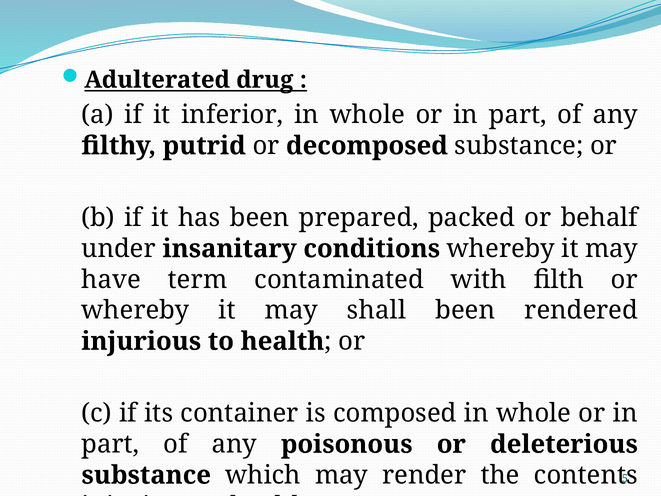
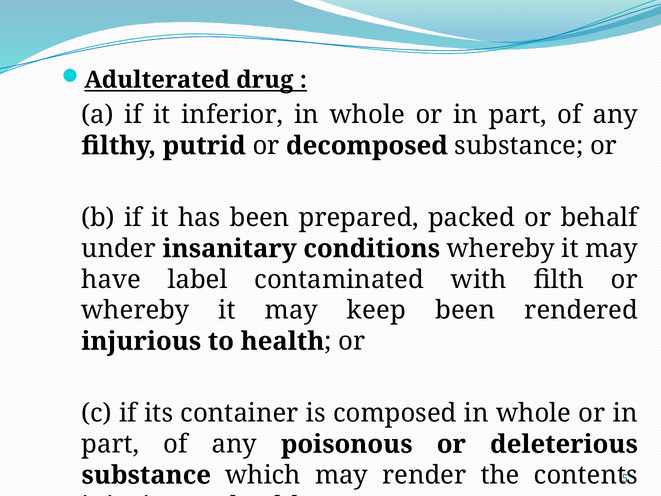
term: term -> label (198, 279)
shall: shall -> keep (376, 310)
